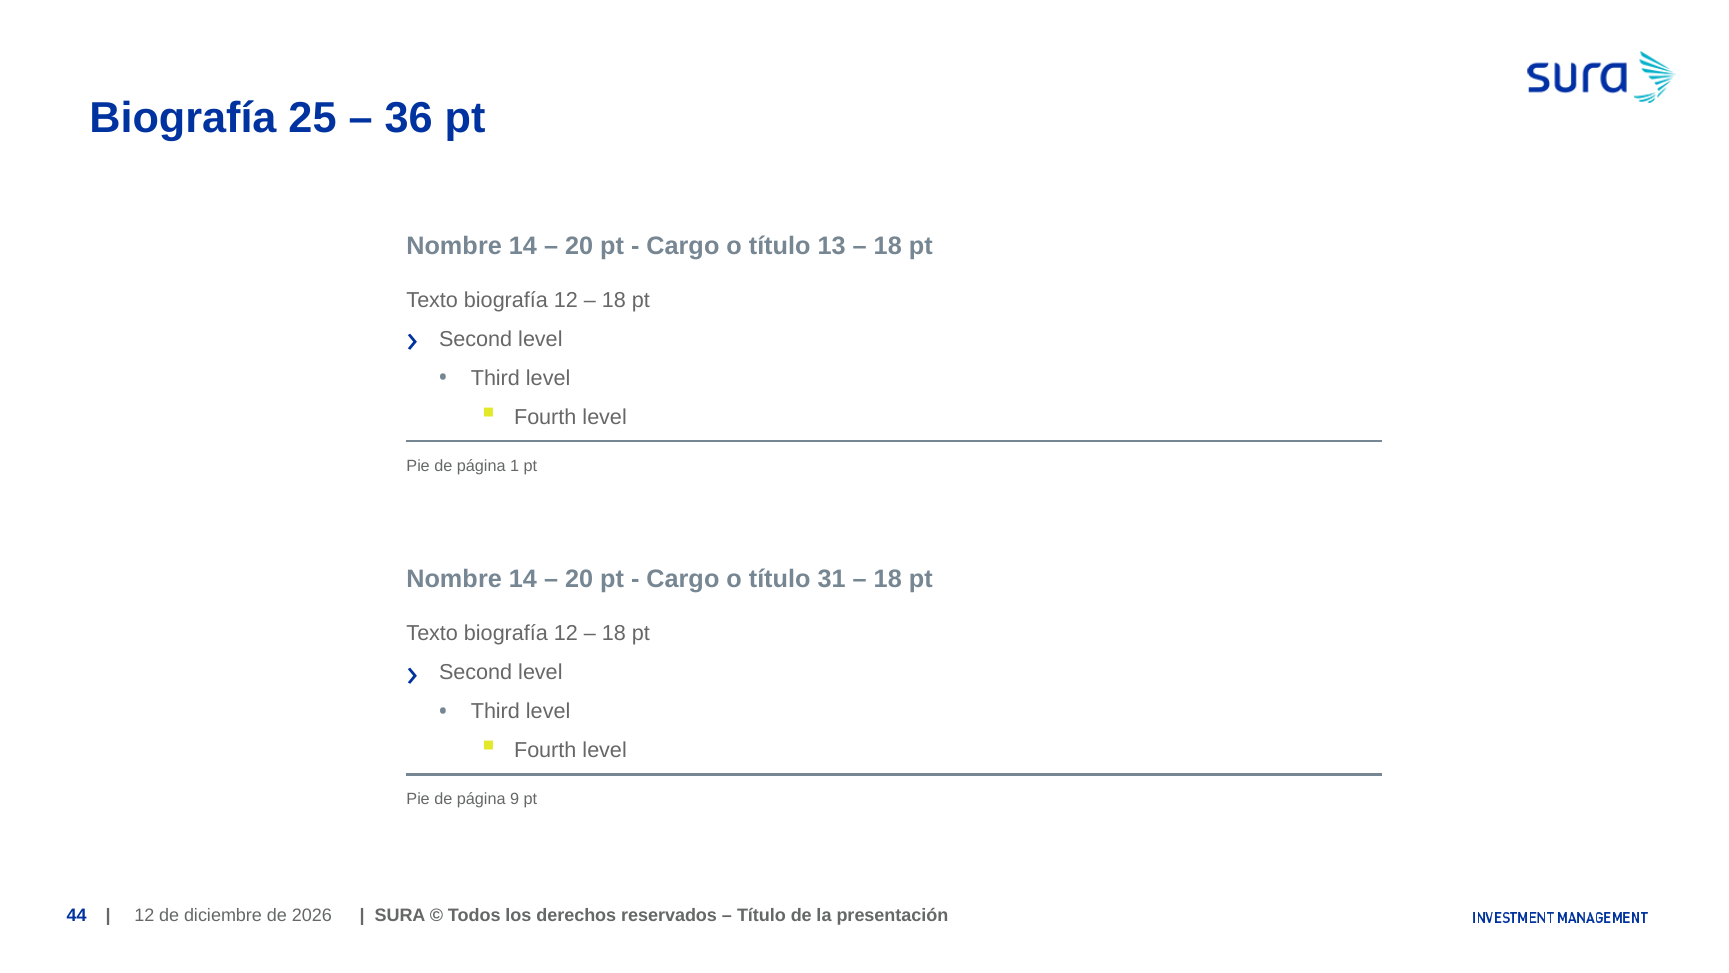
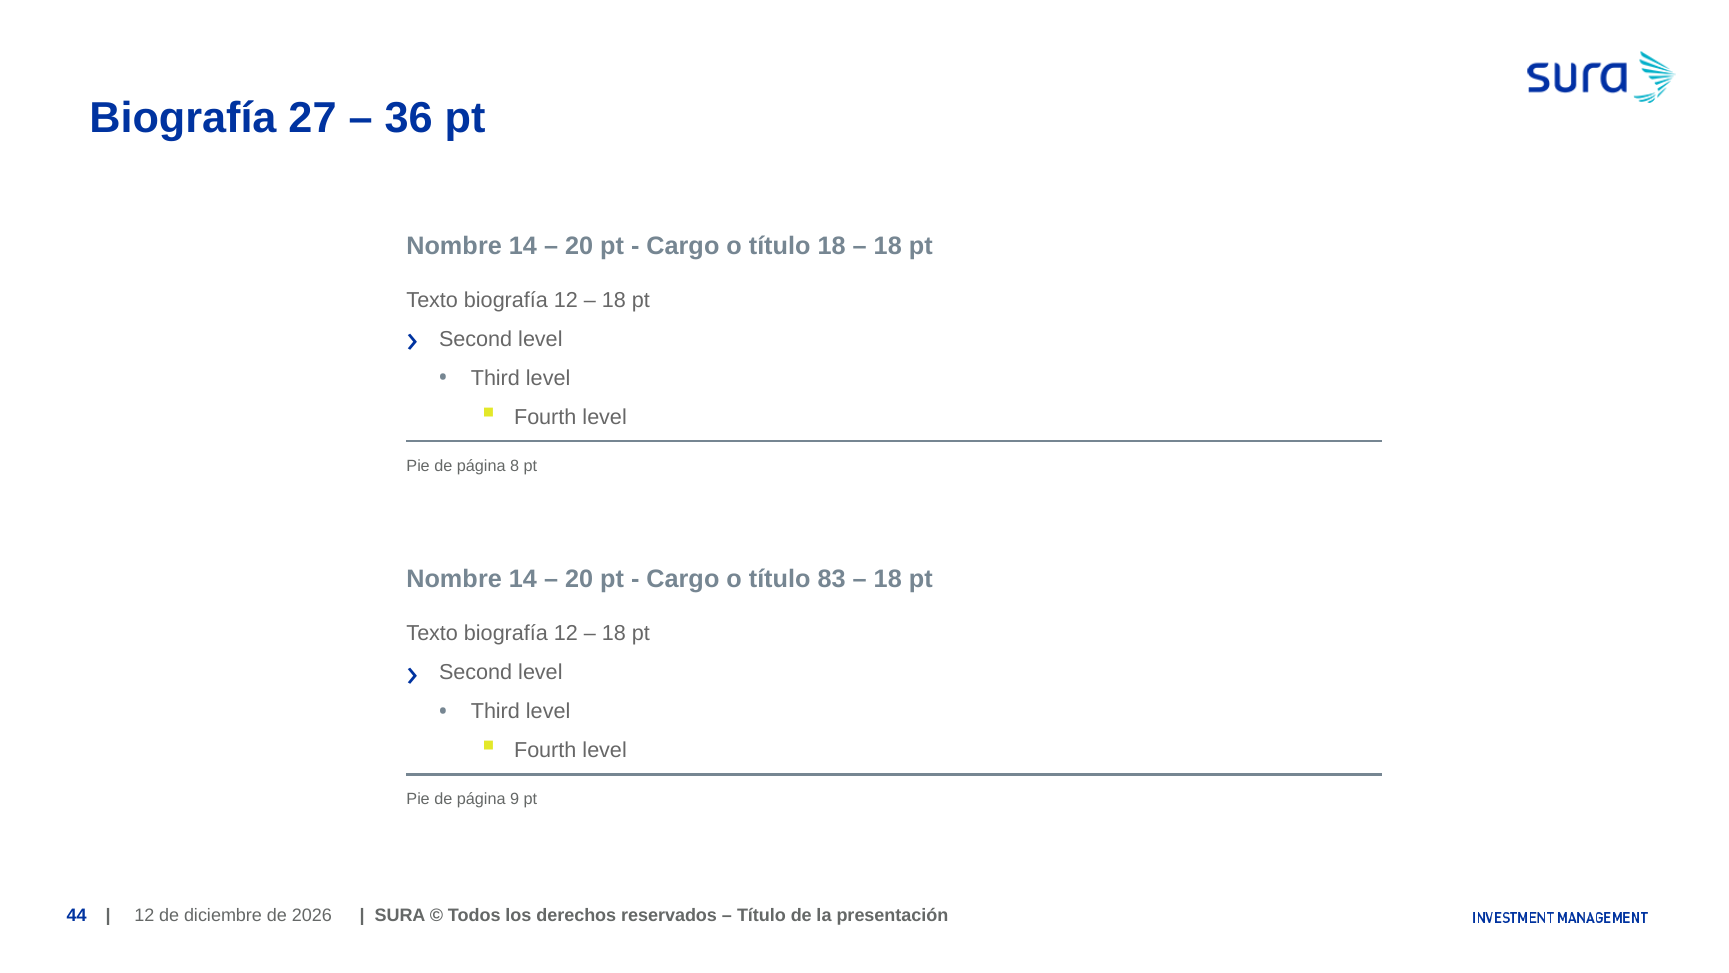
25: 25 -> 27 (313, 118)
título 13: 13 -> 18 (832, 246)
1: 1 -> 8 (515, 466)
31: 31 -> 83 (832, 579)
